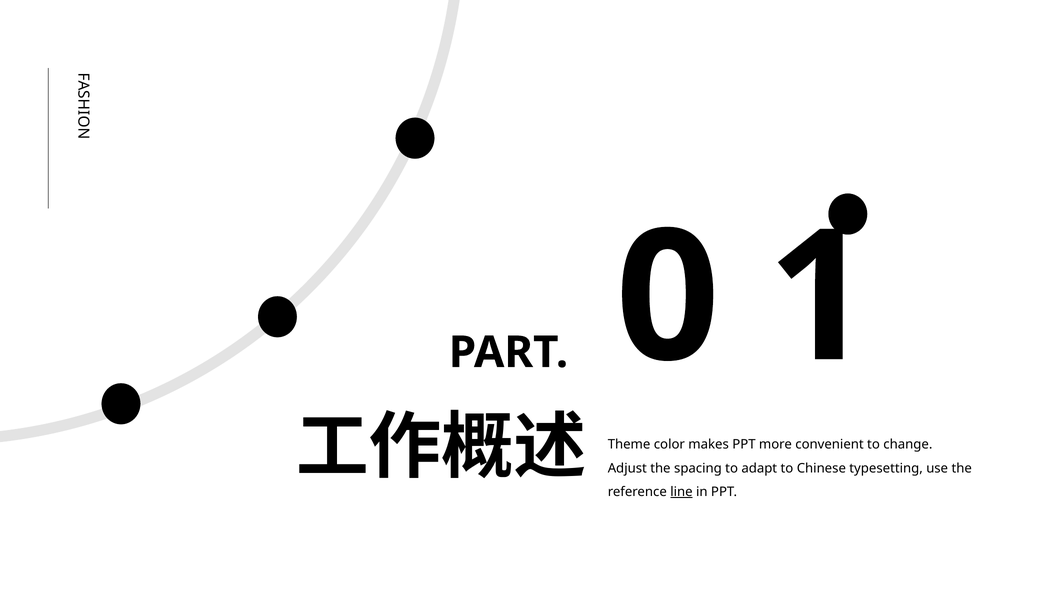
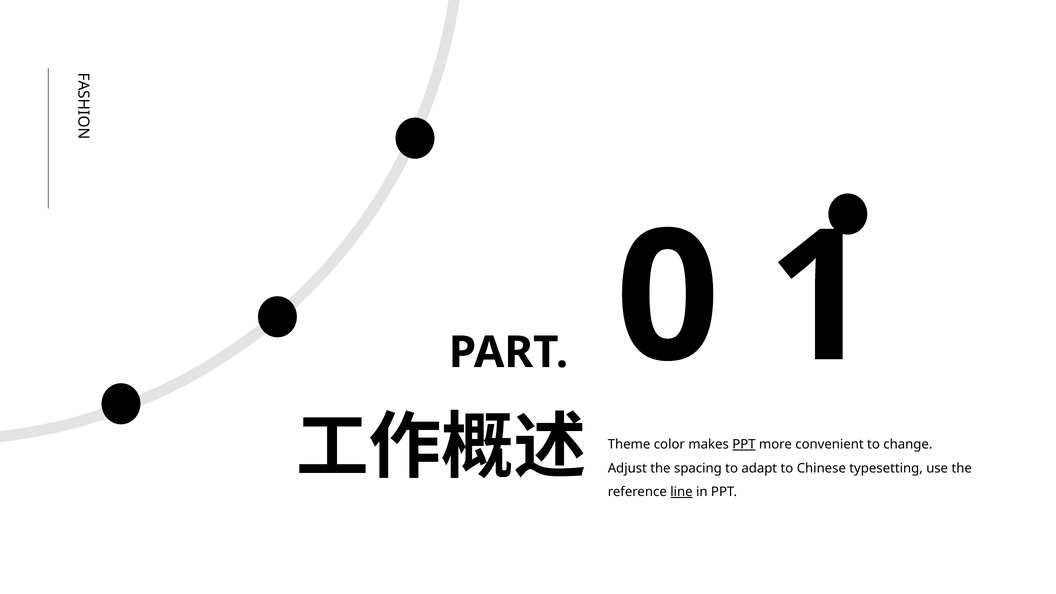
PPT underline: none -> present (744, 444)
